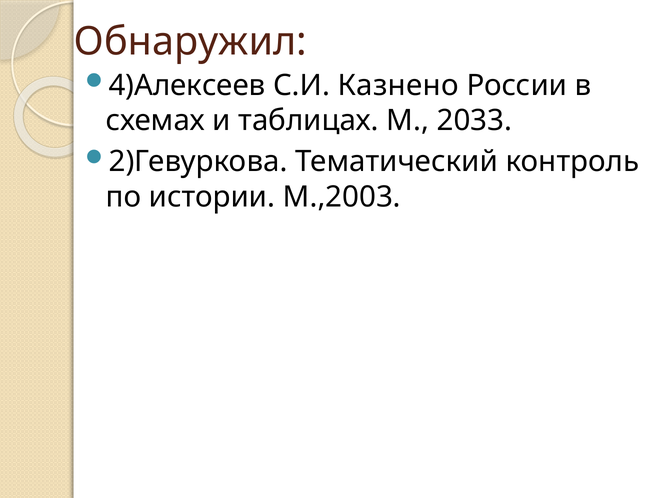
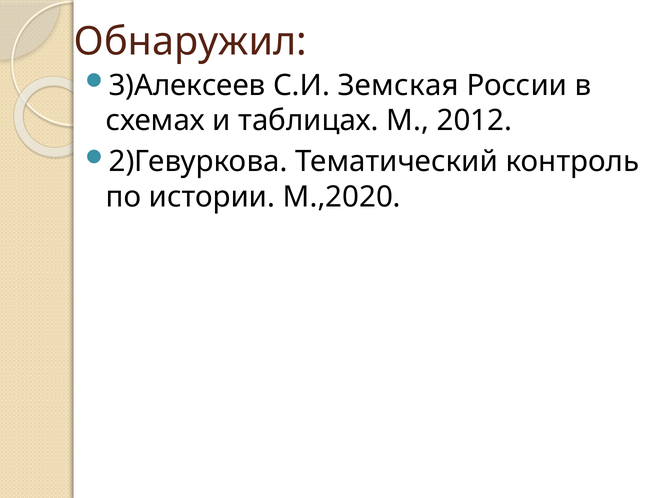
4)Алексеев: 4)Алексеев -> 3)Алексеев (187, 85)
Казнено: Казнено -> Земская (398, 85)
2033: 2033 -> 2012 (474, 121)
М.,2003: М.,2003 -> М.,2020 (342, 197)
